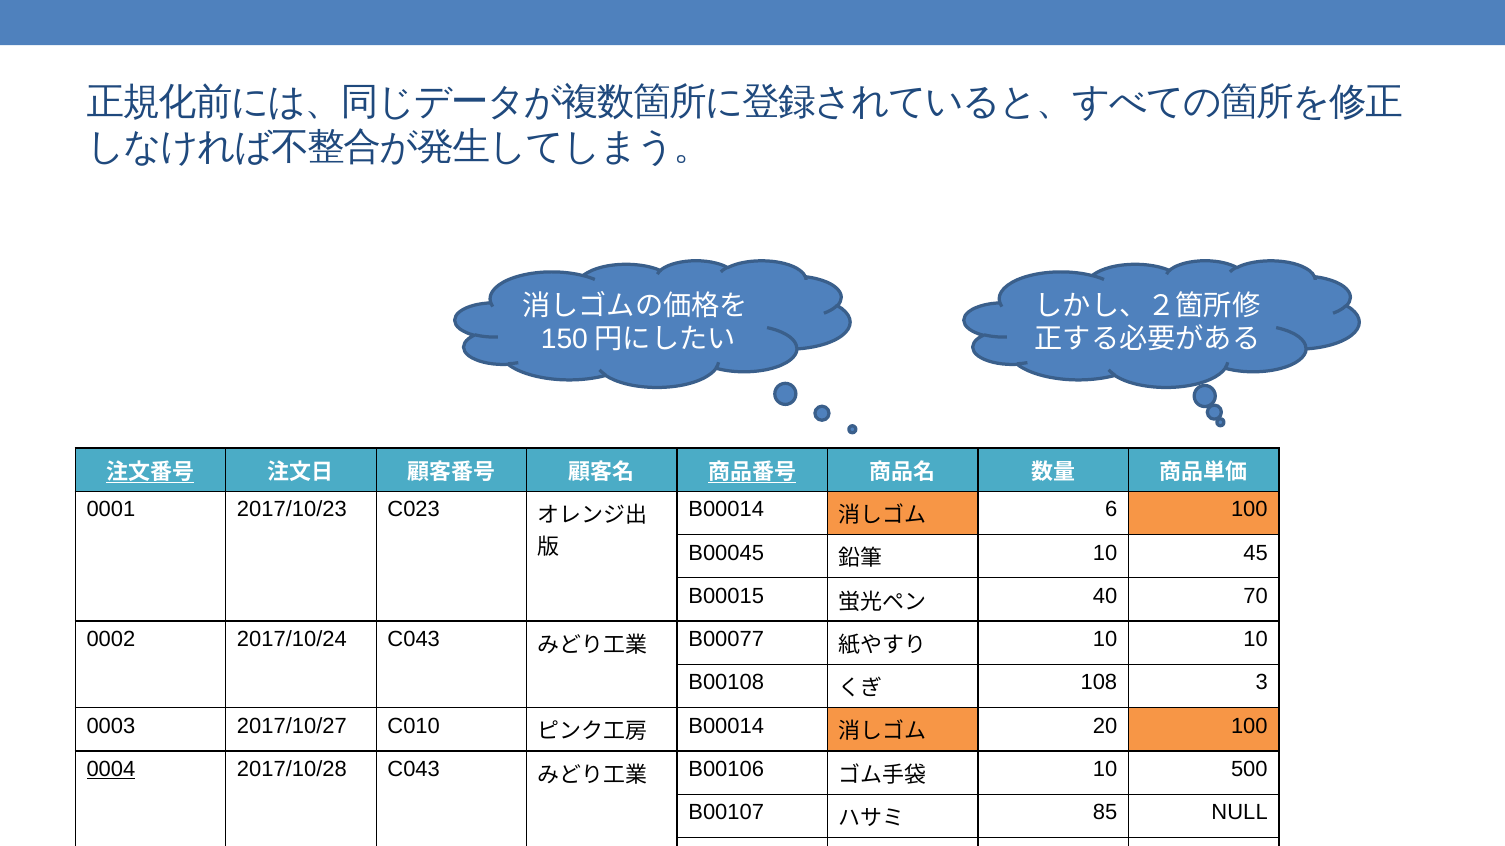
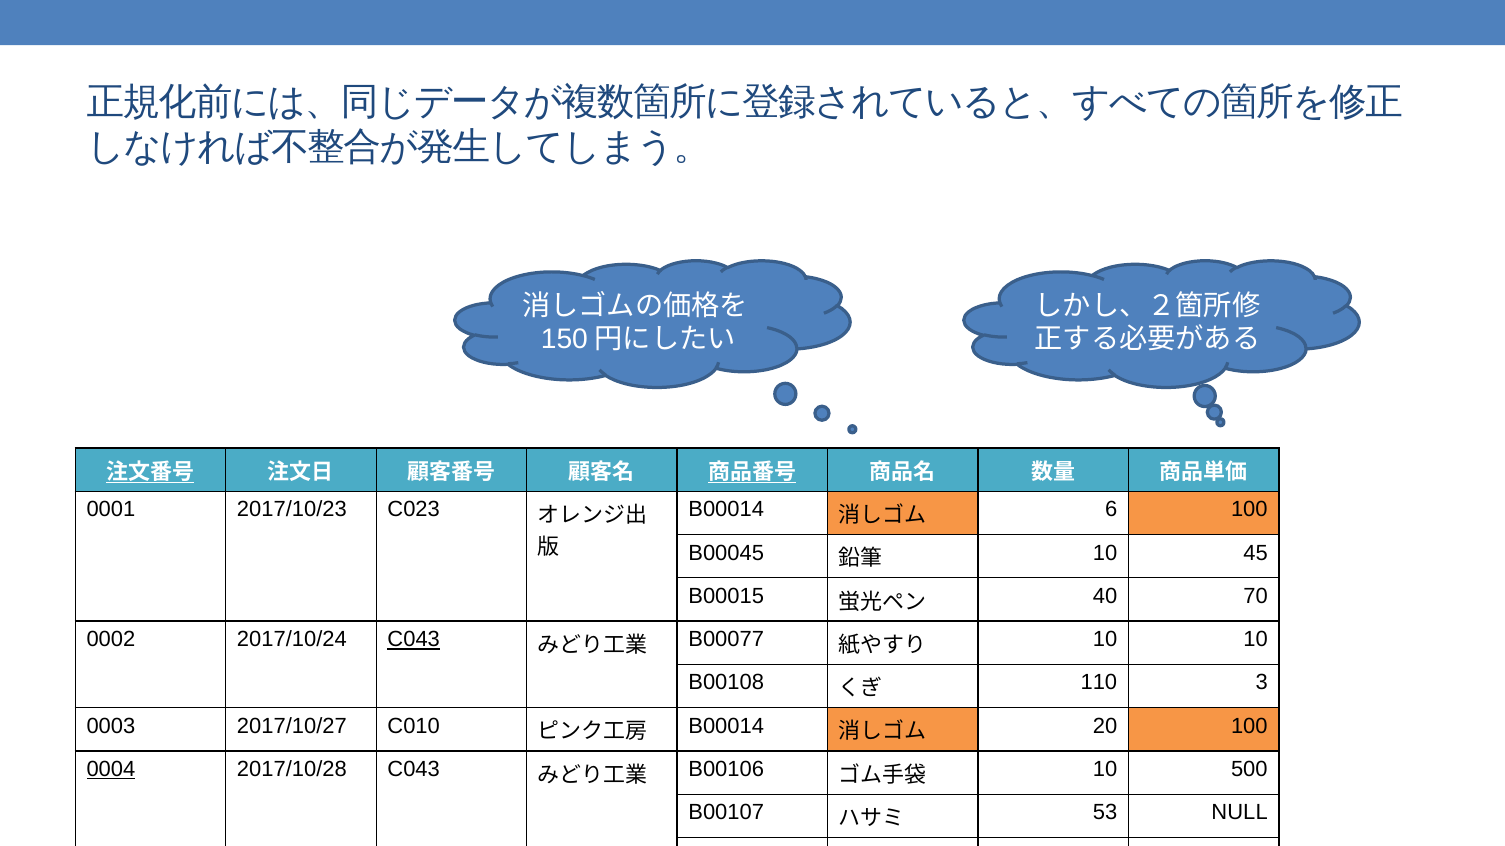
C043 underline: none -> present (414, 640)
108: 108 -> 110 (1099, 683)
85: 85 -> 53 (1105, 813)
